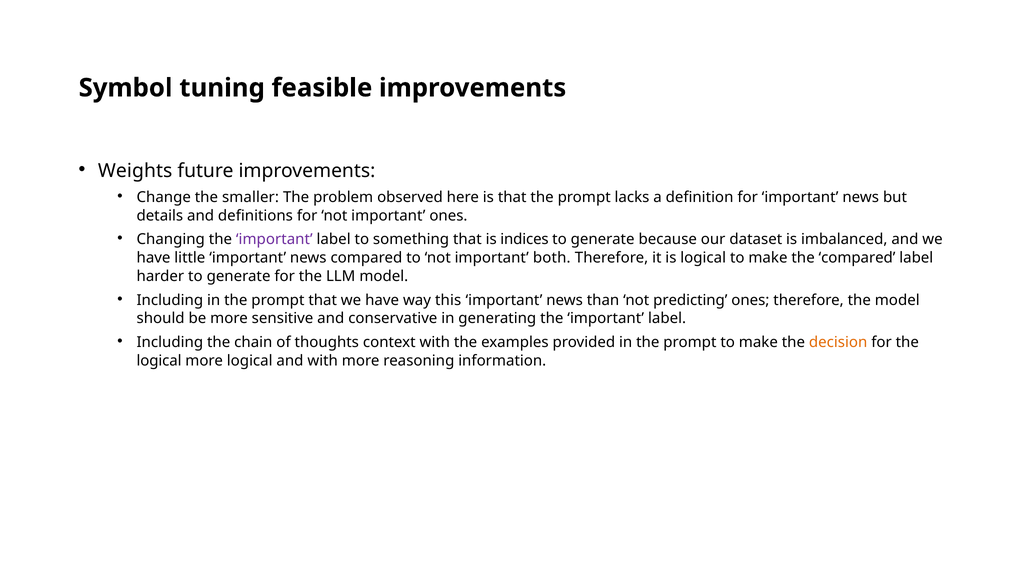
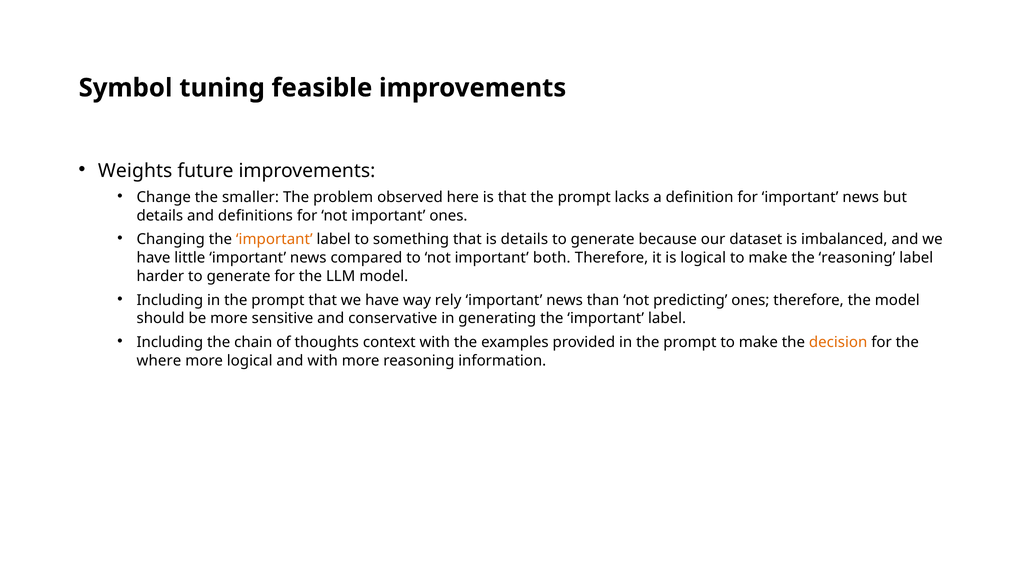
important colour: purple -> orange (274, 239)
is indices: indices -> details (524, 239)
the compared: compared -> reasoning (857, 258)
this: this -> rely (448, 300)
logical: logical -> where (159, 361)
